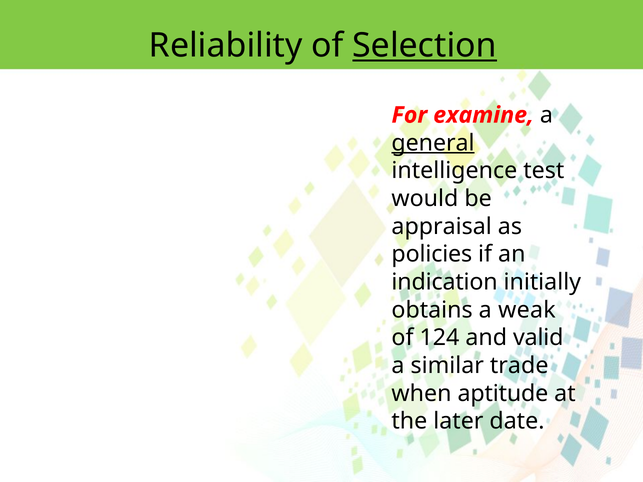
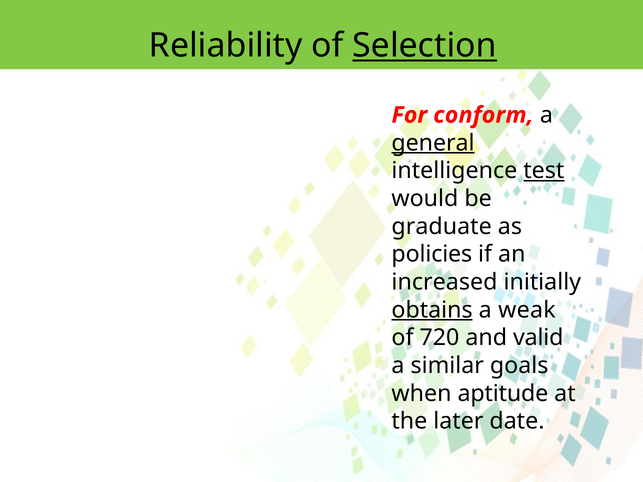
examine: examine -> conform (483, 115)
test underline: none -> present (544, 171)
appraisal: appraisal -> graduate (442, 227)
indication: indication -> increased (445, 282)
obtains underline: none -> present (432, 310)
124: 124 -> 720 (439, 338)
trade: trade -> goals (519, 366)
